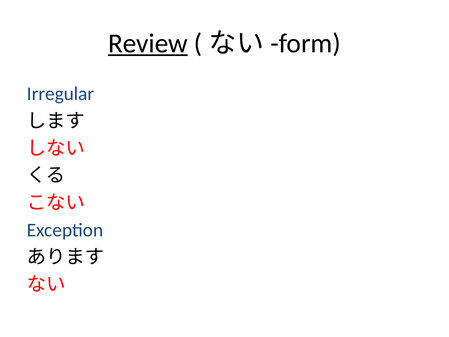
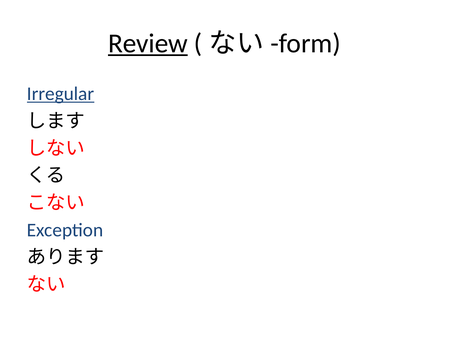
Irregular underline: none -> present (61, 94)
